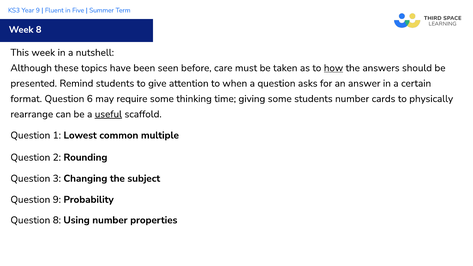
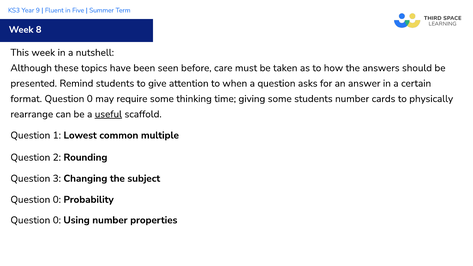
how underline: present -> none (333, 68)
format Question 6: 6 -> 0 (90, 99)
9: 9 -> 0 (57, 200)
8: 8 -> 0 (57, 220)
